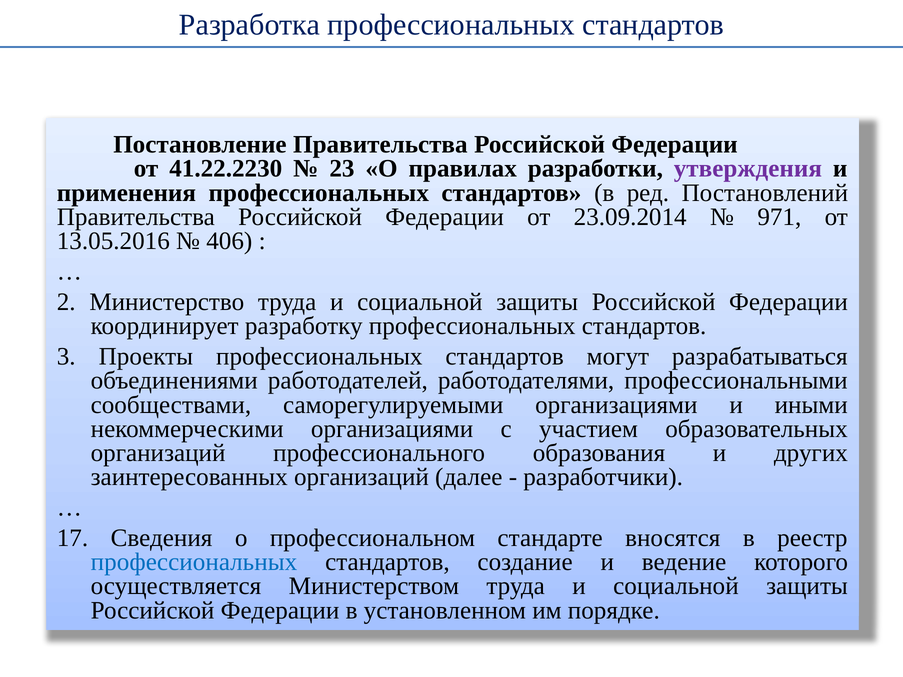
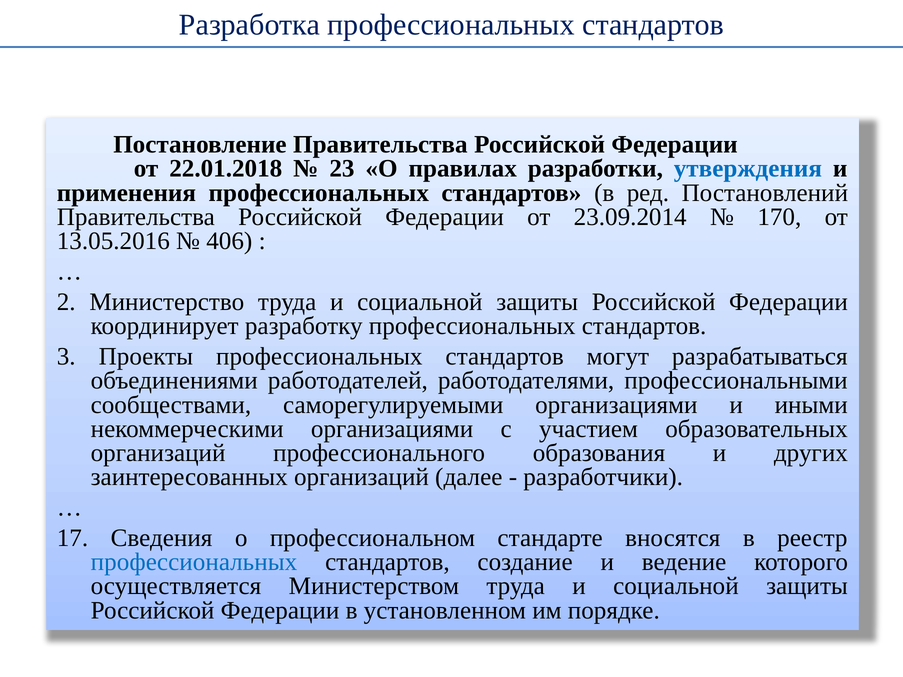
41.22.2230: 41.22.2230 -> 22.01.2018 (226, 169)
утверждения colour: purple -> blue (748, 169)
971: 971 -> 170 (779, 217)
